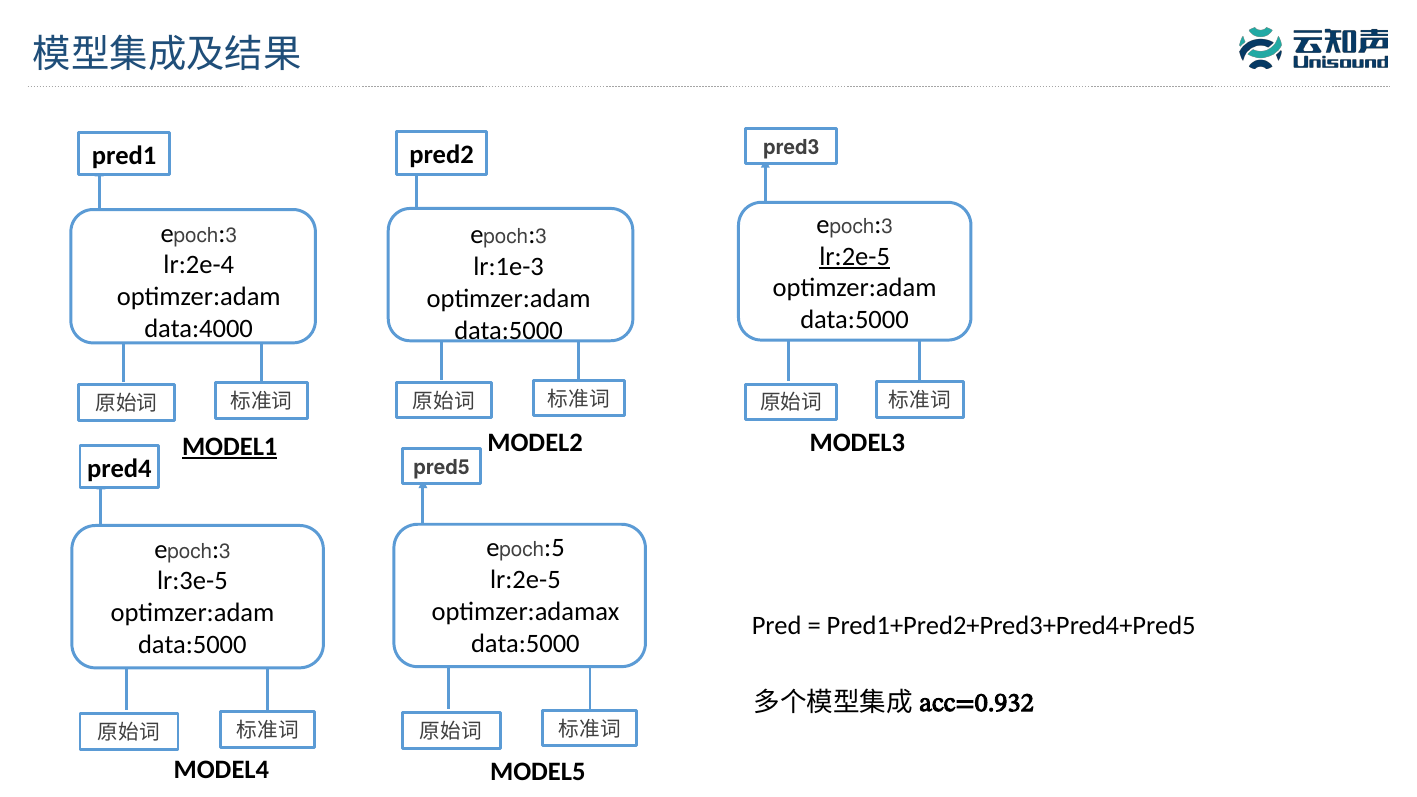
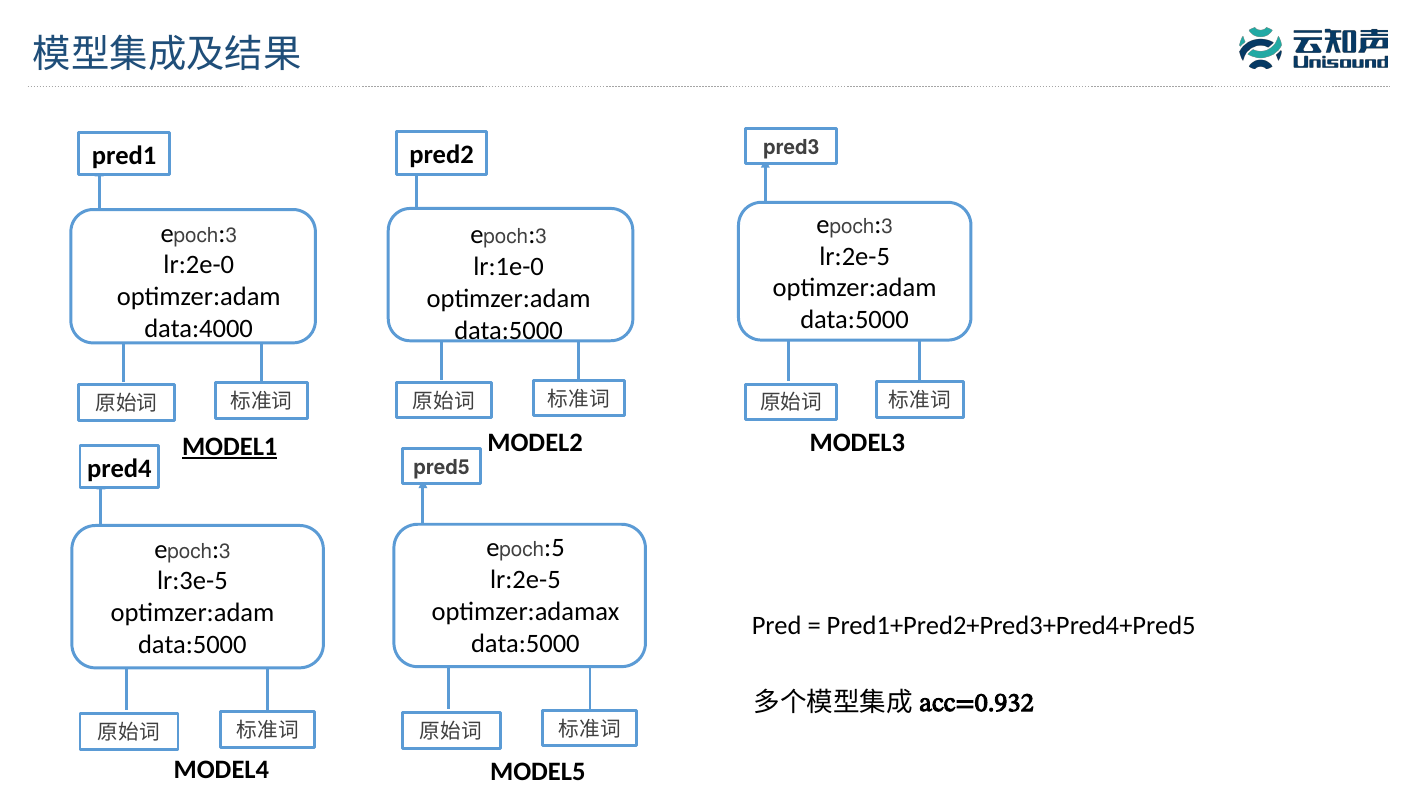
lr:2e-5 underline: present -> none (855, 256)
lr:2e-4: lr:2e-4 -> lr:2e-0 (199, 265)
lr:1e-3: lr:1e-3 -> lr:1e-0 (509, 266)
